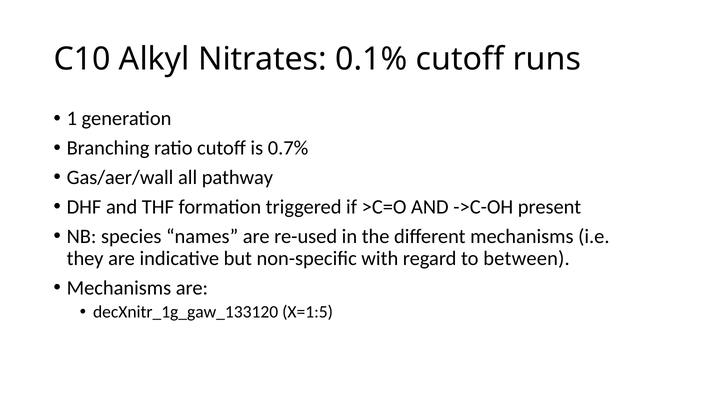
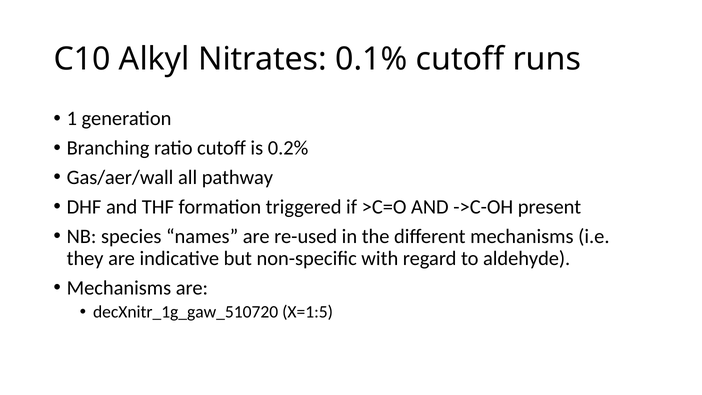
0.7%: 0.7% -> 0.2% (288, 148)
between: between -> aldehyde (527, 258)
decXnitr_1g_gaw_133120: decXnitr_1g_gaw_133120 -> decXnitr_1g_gaw_510720 (186, 312)
